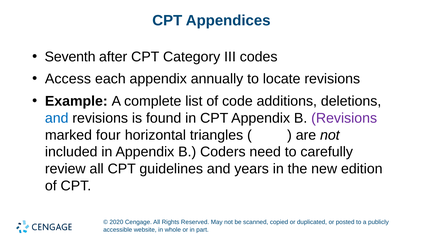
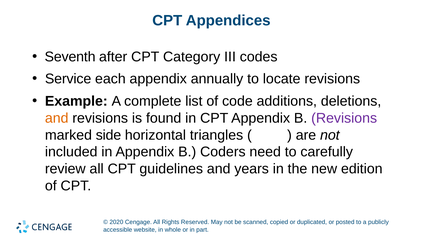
Access: Access -> Service (68, 79)
and colour: blue -> orange (57, 118)
four: four -> side (108, 135)
